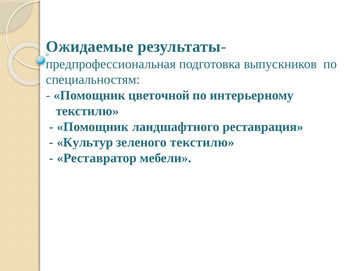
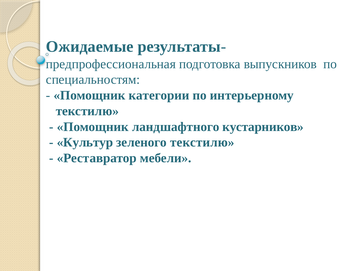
цветочной: цветочной -> категории (159, 96)
реставрация: реставрация -> кустарников (263, 127)
